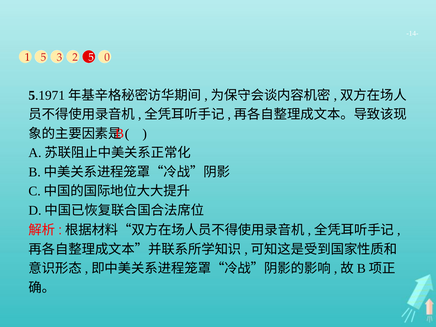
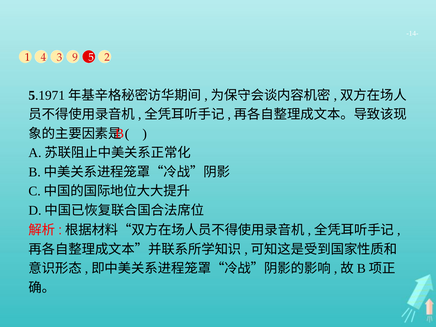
1 5: 5 -> 4 (44, 57)
2: 2 -> 9 (75, 57)
0: 0 -> 2 (107, 57)
